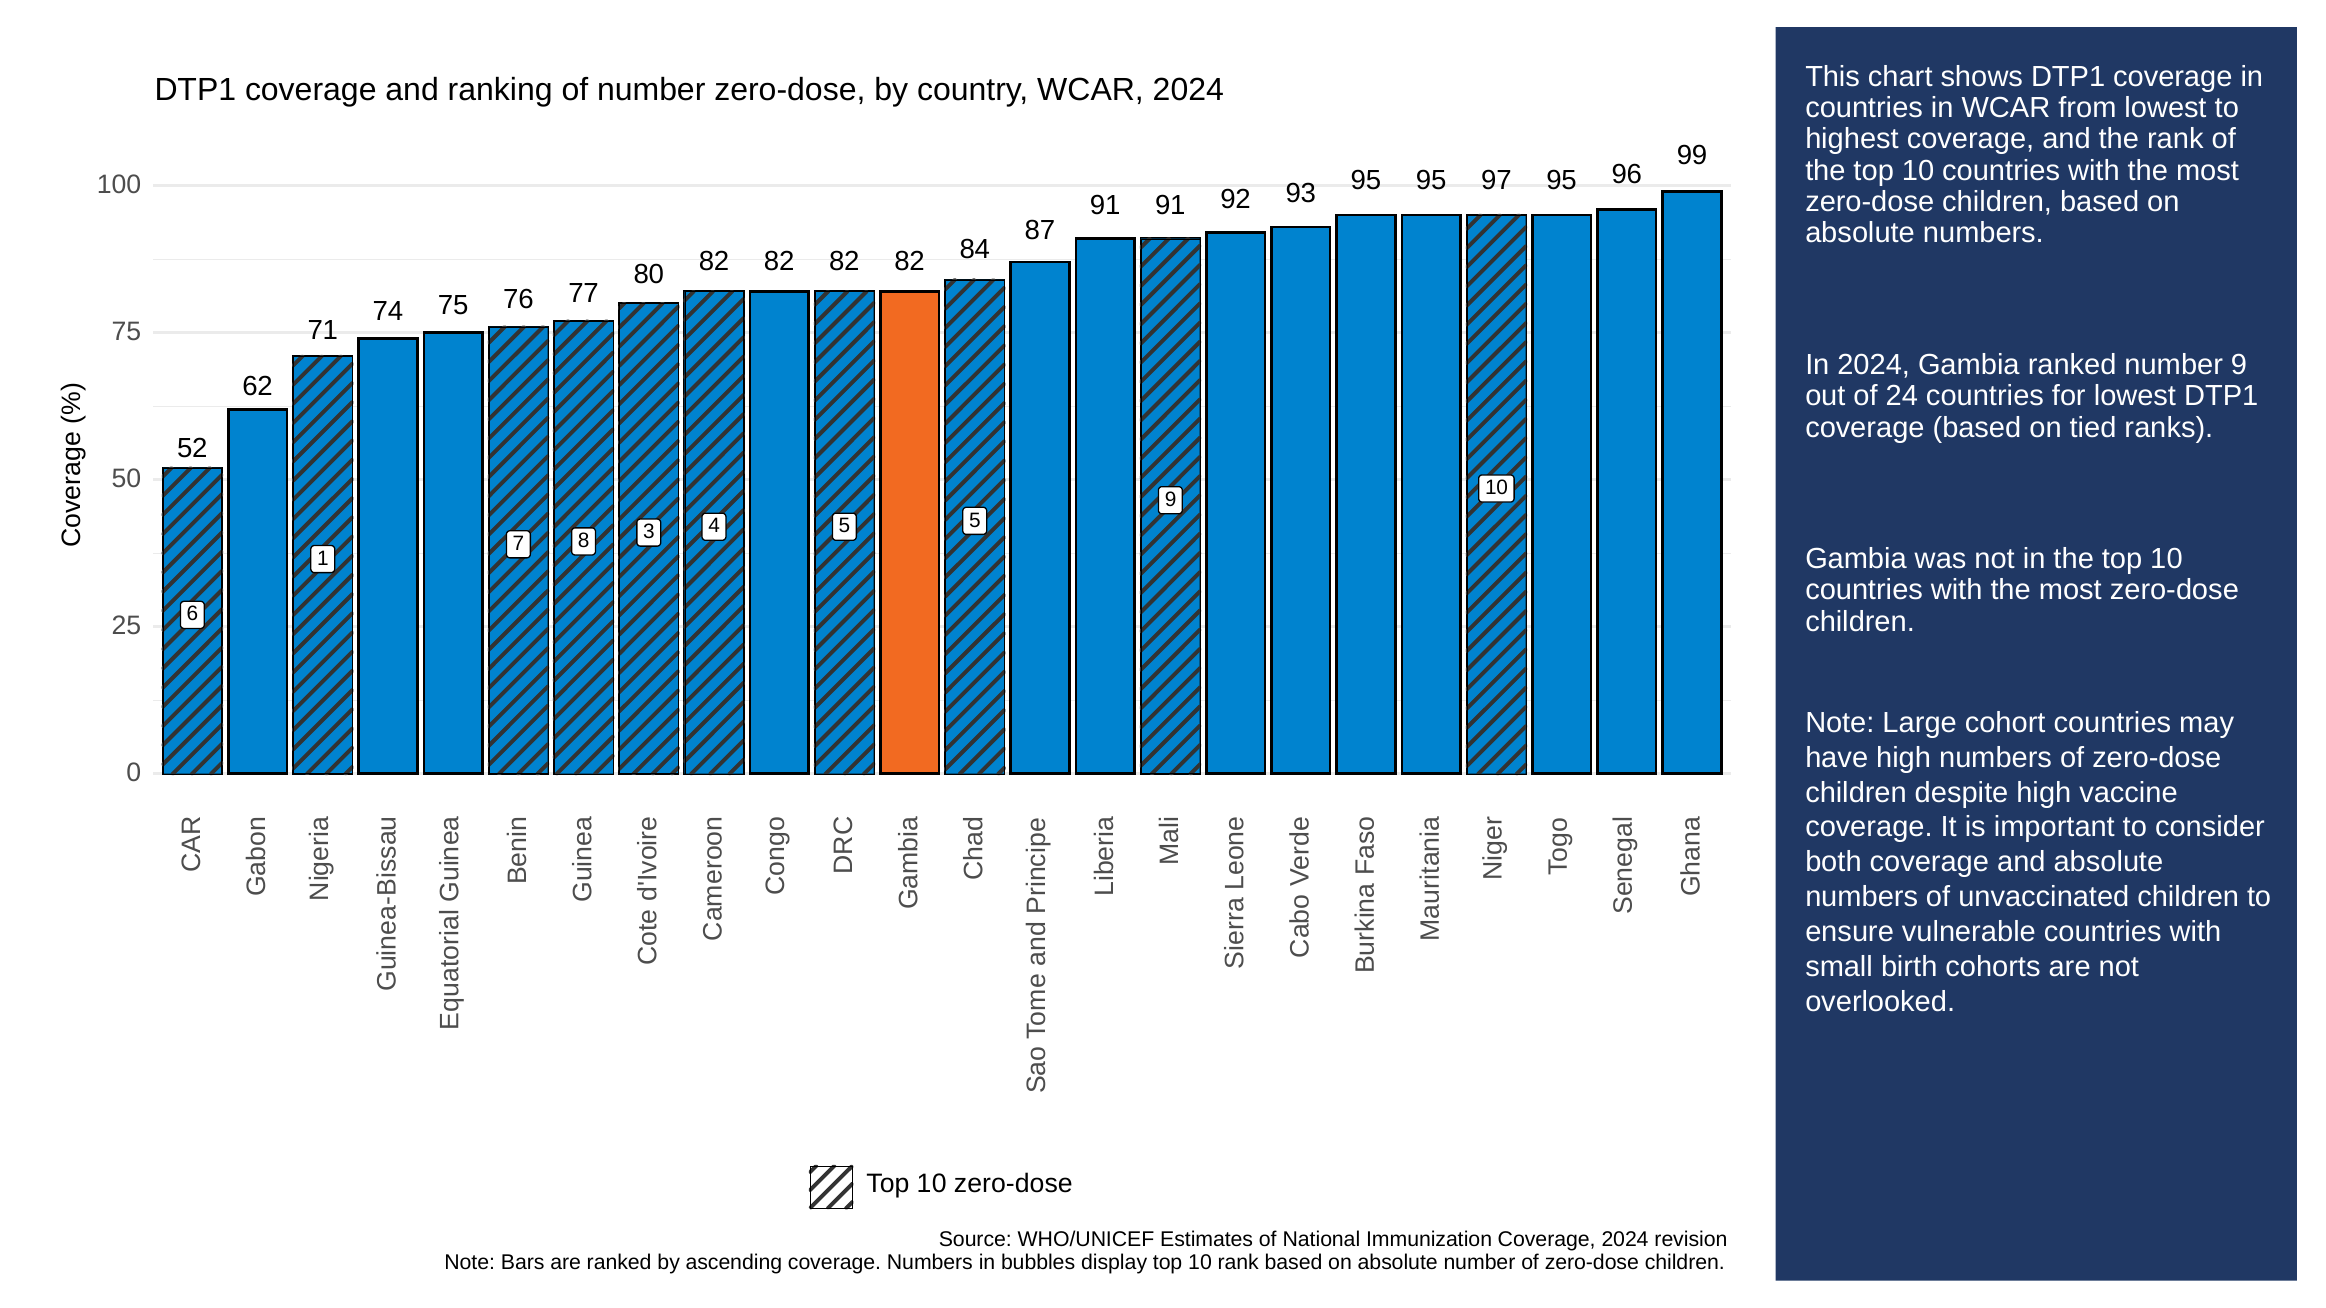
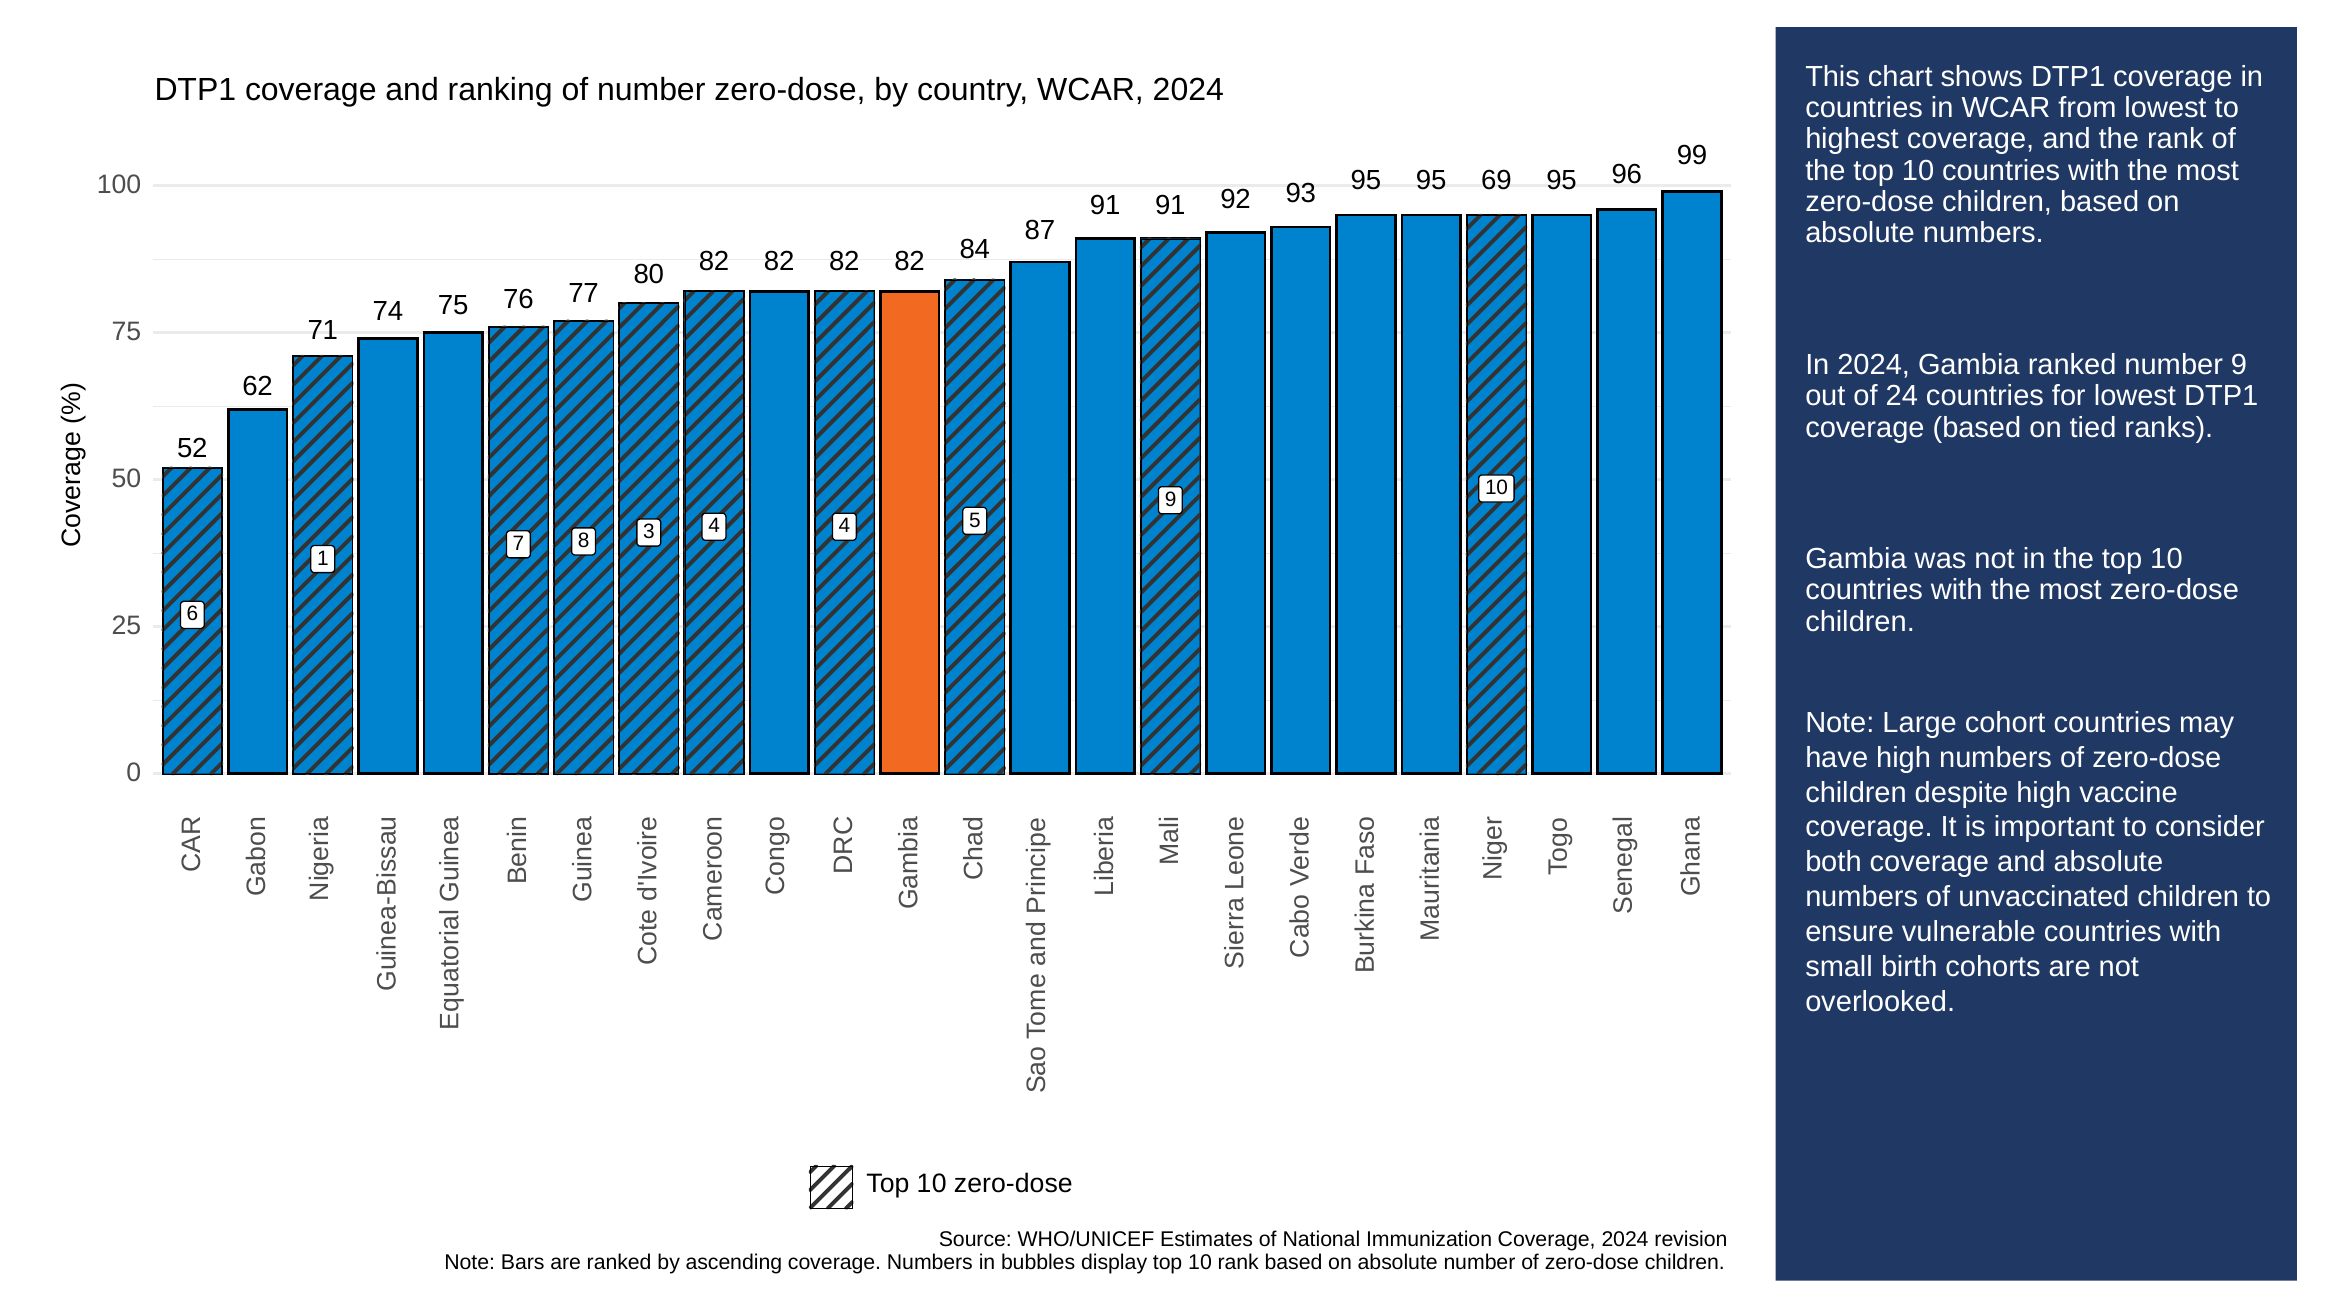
97: 97 -> 69 (1496, 181)
3 5: 5 -> 4 (845, 526)
